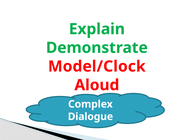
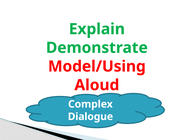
Model/Clock: Model/Clock -> Model/Using (97, 66)
